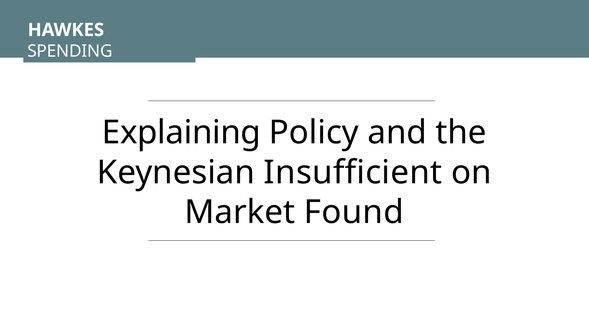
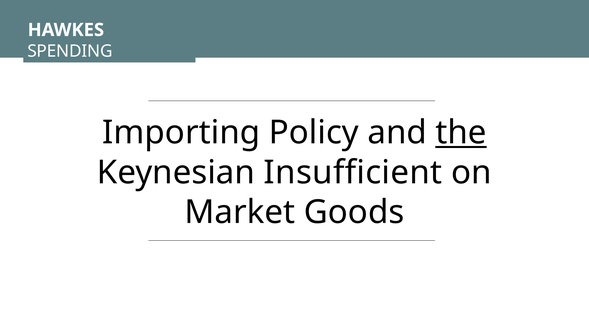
Explaining: Explaining -> Importing (181, 133)
the underline: none -> present (461, 133)
Found: Found -> Goods (354, 212)
